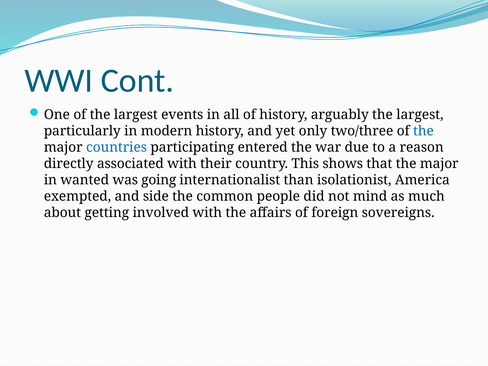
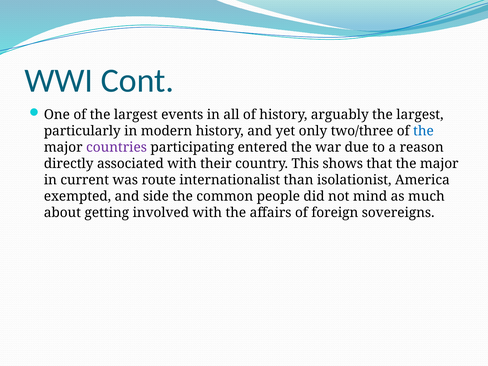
countries colour: blue -> purple (117, 147)
wanted: wanted -> current (85, 180)
going: going -> route (159, 180)
